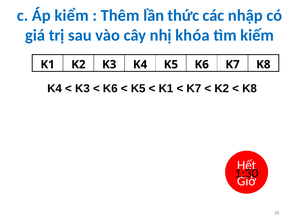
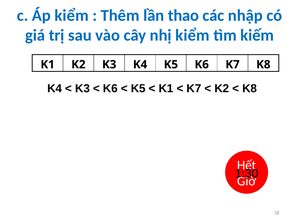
thức: thức -> thao (183, 16)
nhị khóa: khóa -> kiểm (192, 35)
